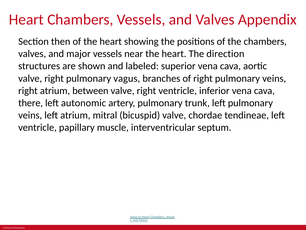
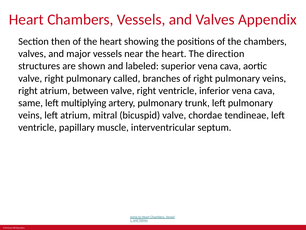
vagus: vagus -> called (127, 78)
there: there -> same (31, 103)
autonomic: autonomic -> multiplying (84, 103)
